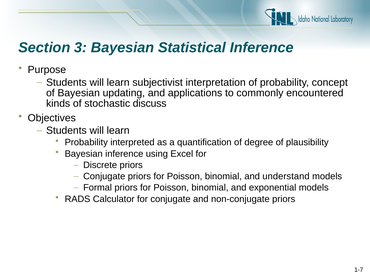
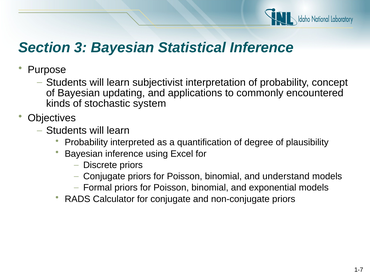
discuss: discuss -> system (150, 103)
